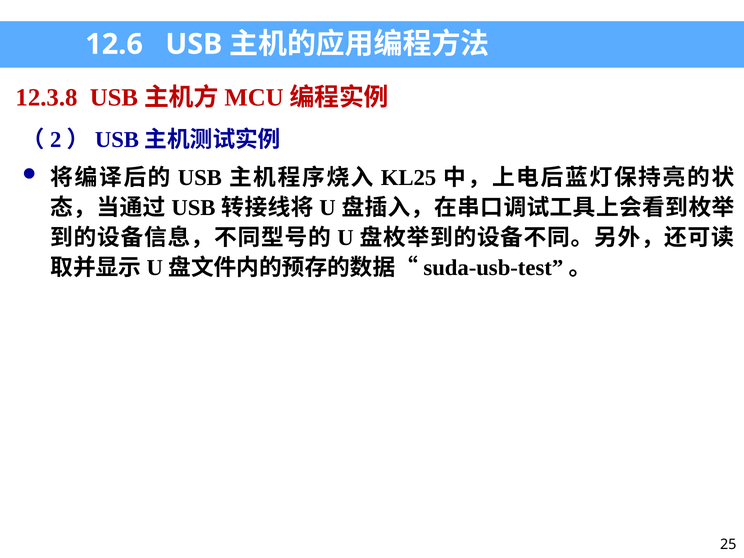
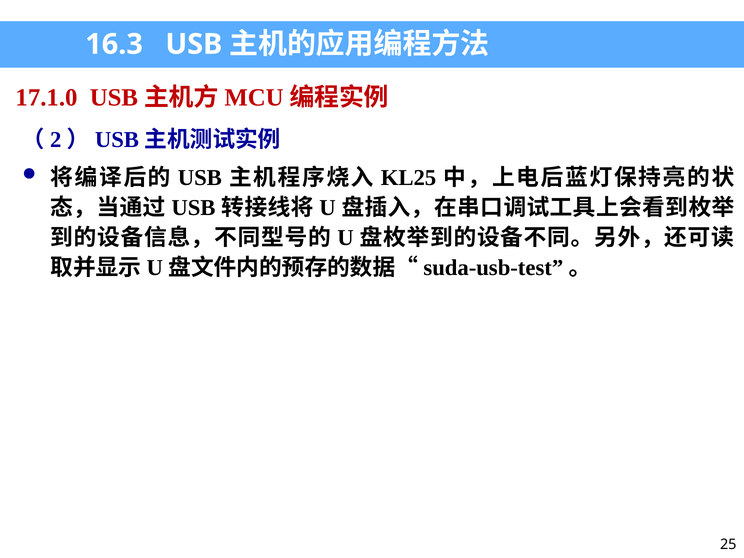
12.6: 12.6 -> 16.3 (114, 44)
12.3.8: 12.3.8 -> 17.1.0 (46, 98)
